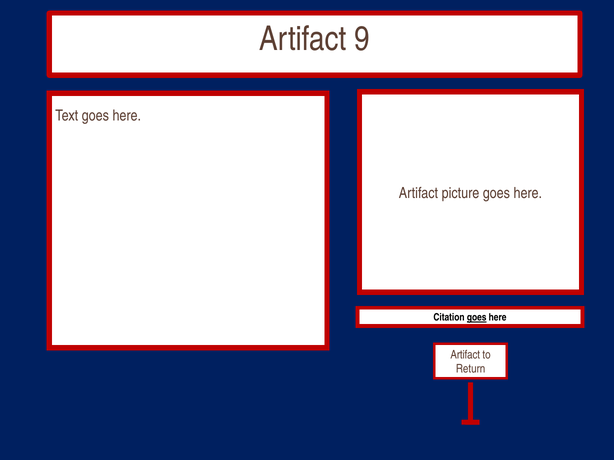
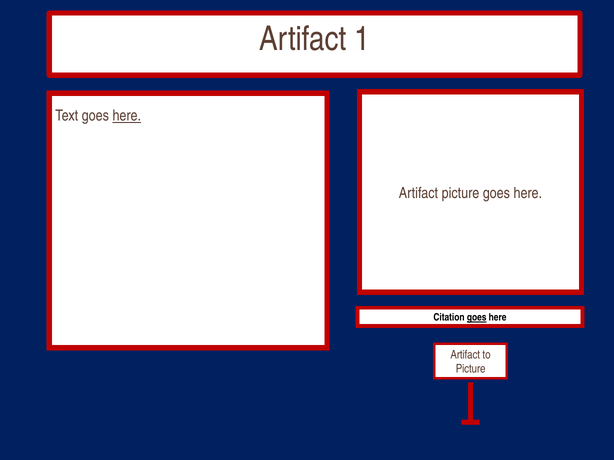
9: 9 -> 1 (362, 39)
here underline: none -> present (127, 116)
Return: Return -> Picture (471, 369)
